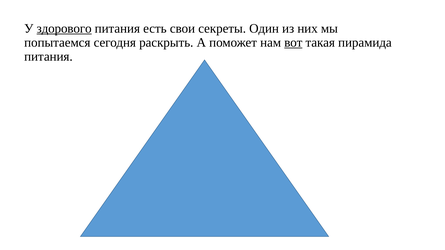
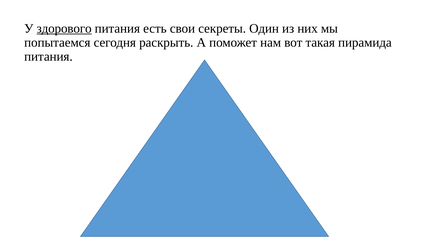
вот underline: present -> none (293, 43)
